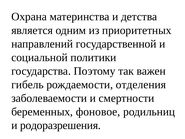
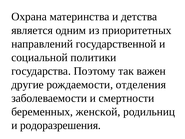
гибель: гибель -> другие (28, 84)
фоновое: фоновое -> женской (98, 112)
